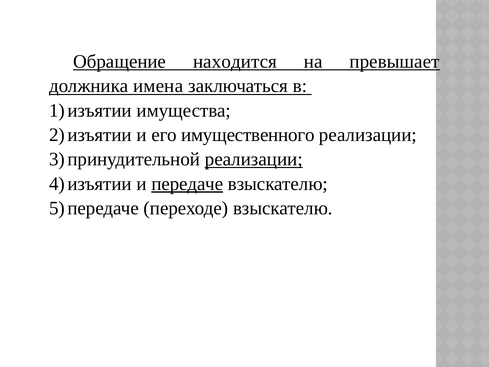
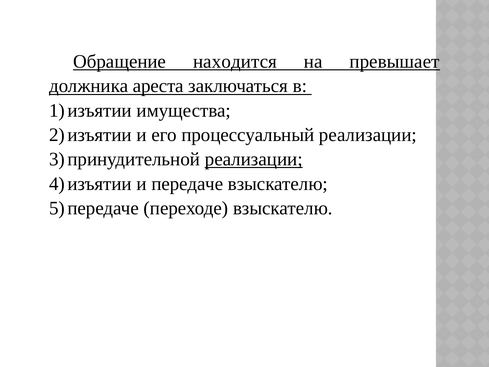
имена: имена -> ареста (158, 86)
имущественного: имущественного -> процессуальный (248, 135)
передаче underline: present -> none (187, 184)
